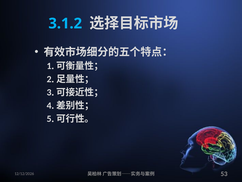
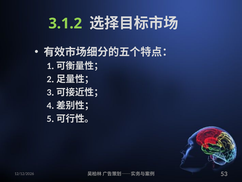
3.1.2 colour: light blue -> light green (65, 23)
